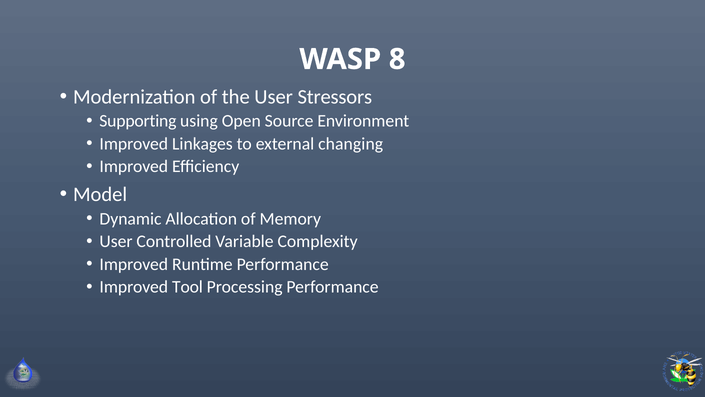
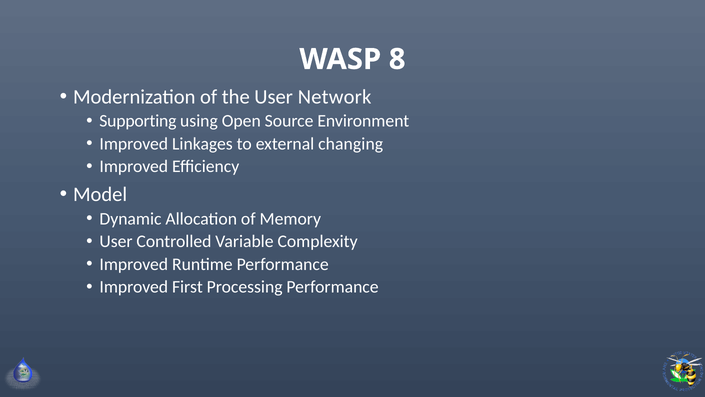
Stressors: Stressors -> Network (335, 97)
Tool: Tool -> First (187, 287)
